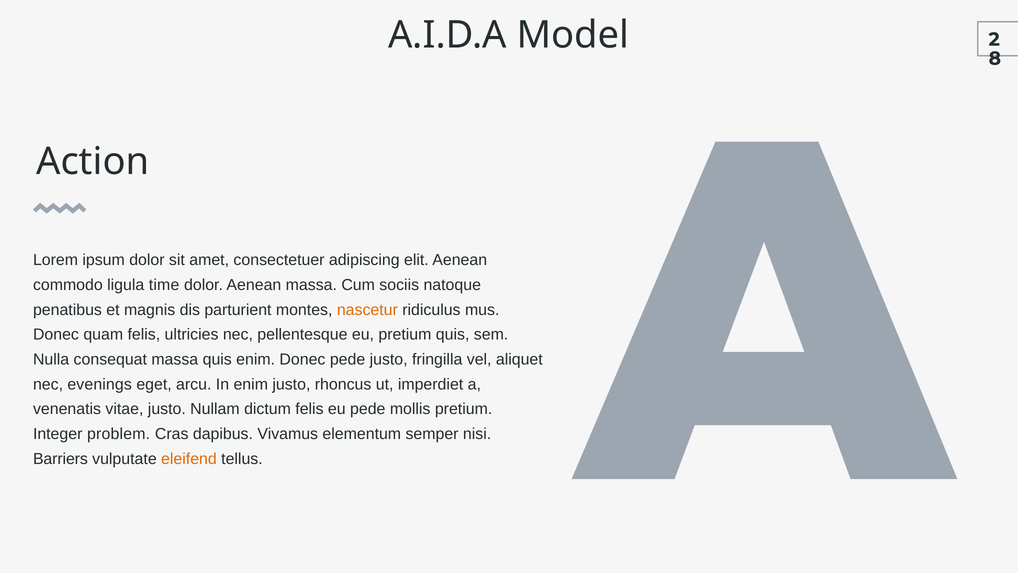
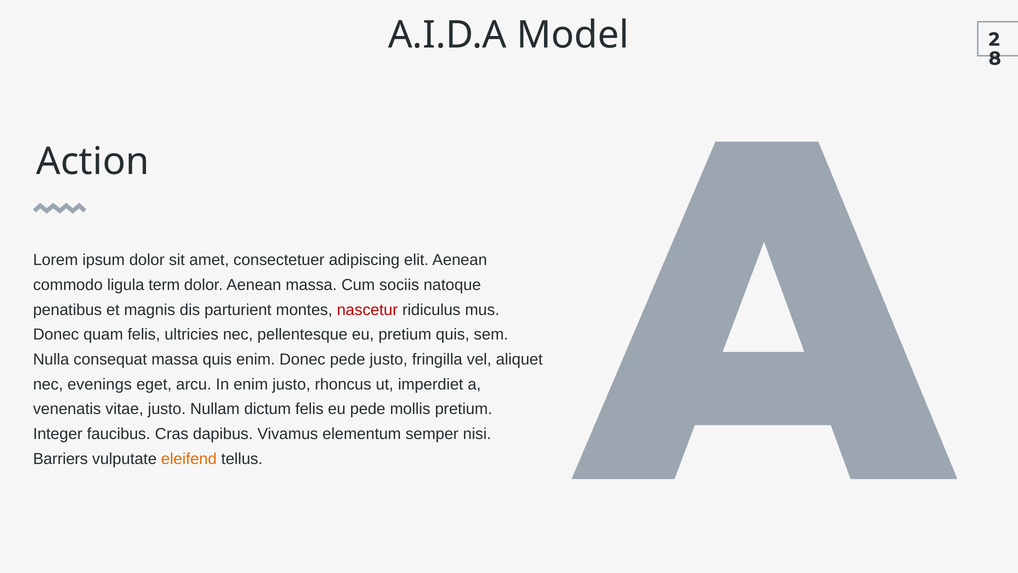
time: time -> term (164, 285)
nascetur colour: orange -> red (367, 310)
problem: problem -> faucibus (119, 434)
